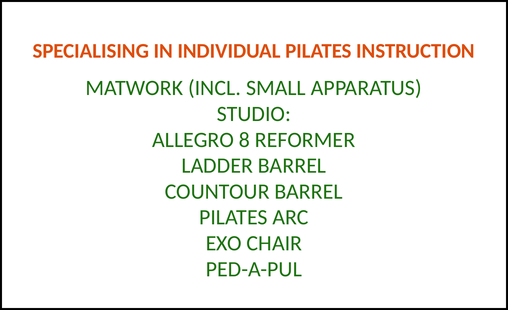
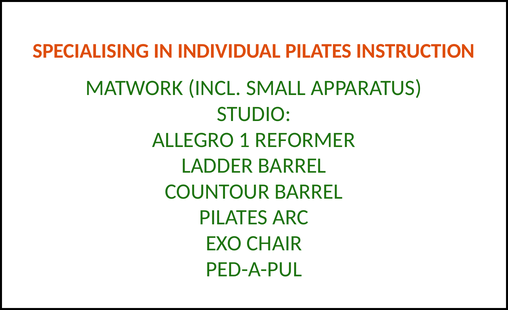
8: 8 -> 1 (244, 140)
